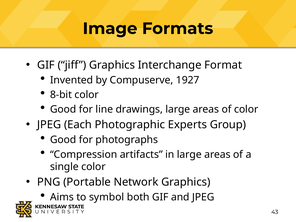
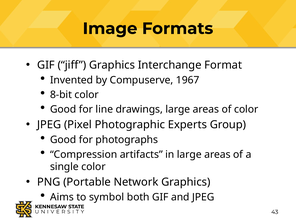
1927: 1927 -> 1967 (188, 80)
Each: Each -> Pixel (78, 125)
